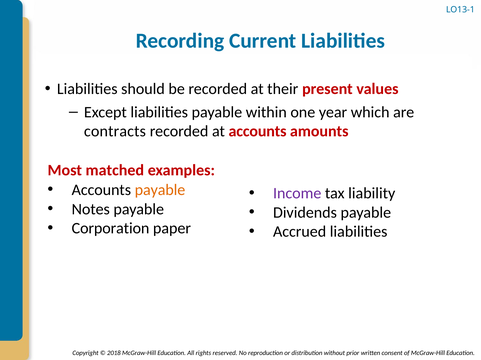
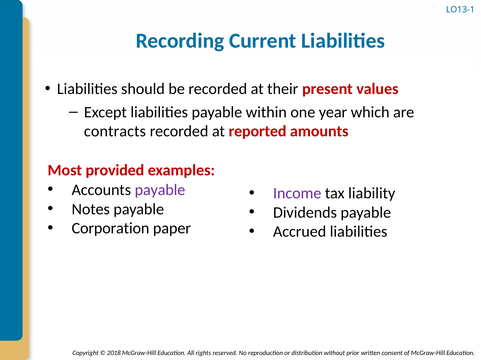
at accounts: accounts -> reported (258, 132)
matched: matched -> provided (115, 171)
payable colour: orange -> purple (160, 190)
